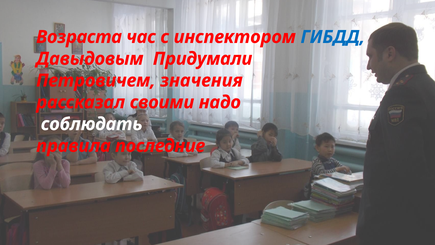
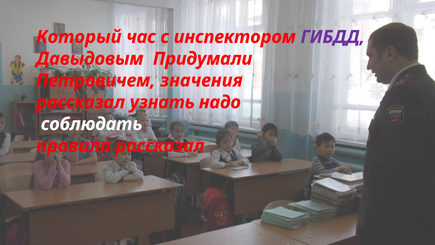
Возраста: Возраста -> Который (79, 37)
ГИБДД colour: blue -> purple (333, 37)
своими: своими -> узнать (162, 102)
правила последние: последние -> рассказал (160, 146)
